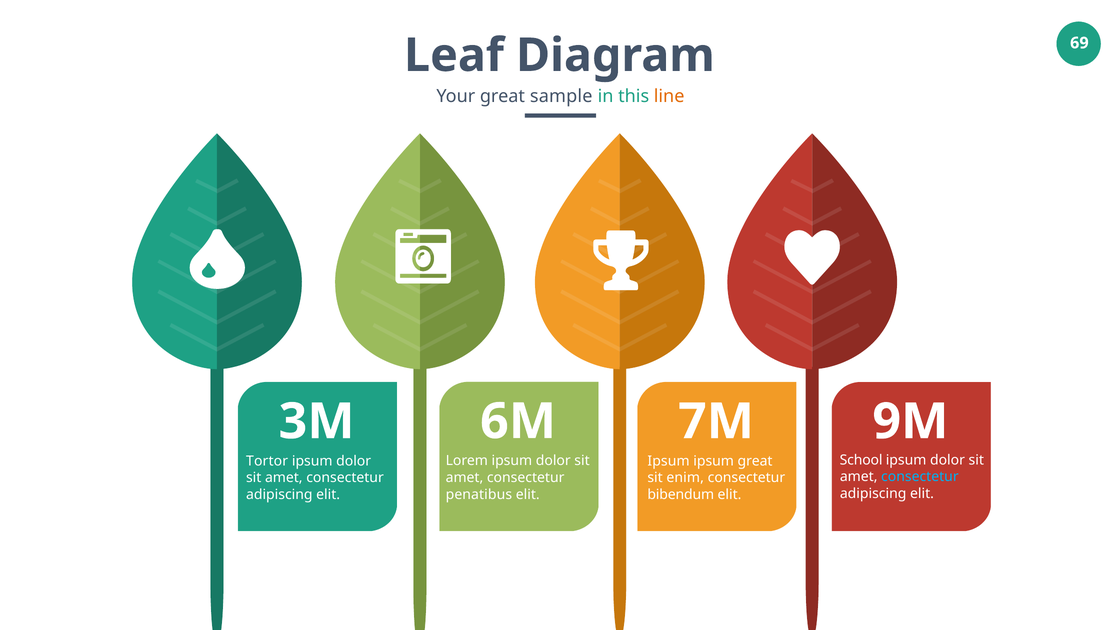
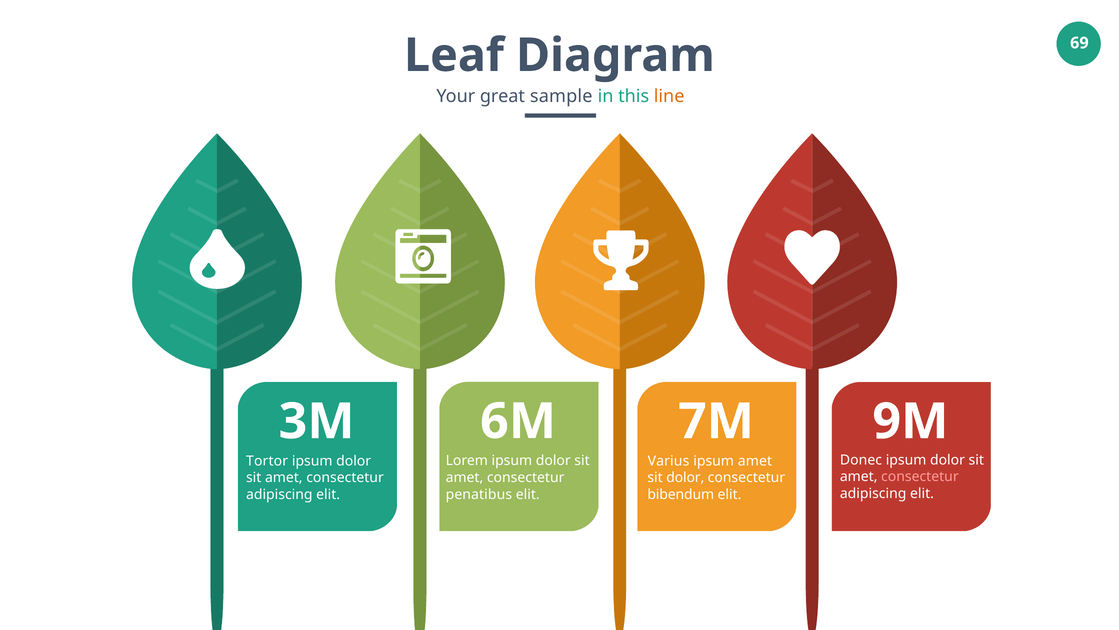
School: School -> Donec (861, 460)
Ipsum: Ipsum -> Varius (668, 461)
great: great -> amet (755, 461)
consectetur colour: light blue -> pink (920, 476)
sit enim: enim -> dolor (685, 477)
